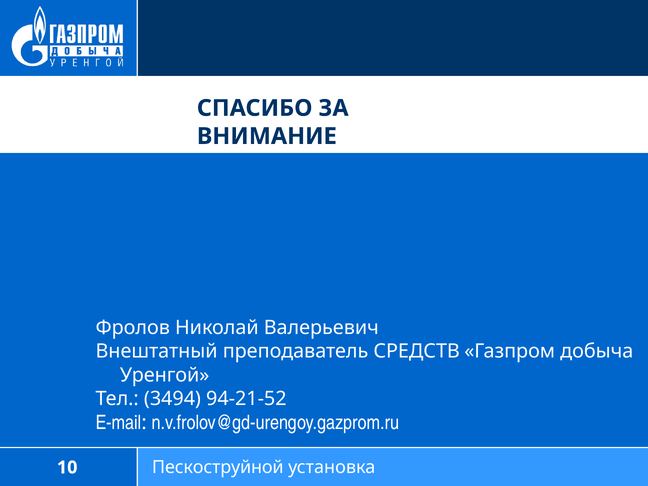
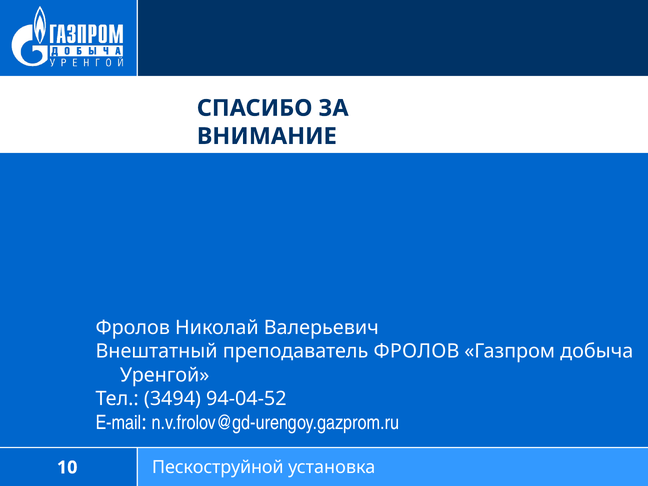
преподаватель СРЕДСТВ: СРЕДСТВ -> ФРОЛОВ (417, 351)
94-21-52: 94-21-52 -> 94-04-52 (246, 399)
